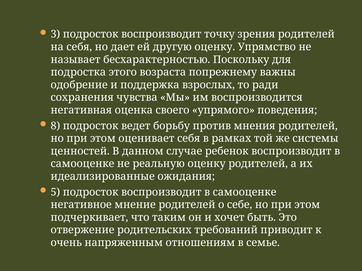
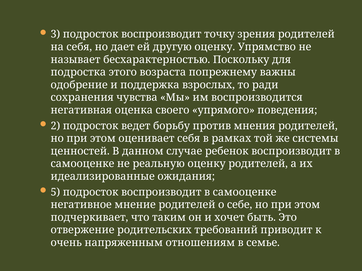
8: 8 -> 2 (55, 126)
